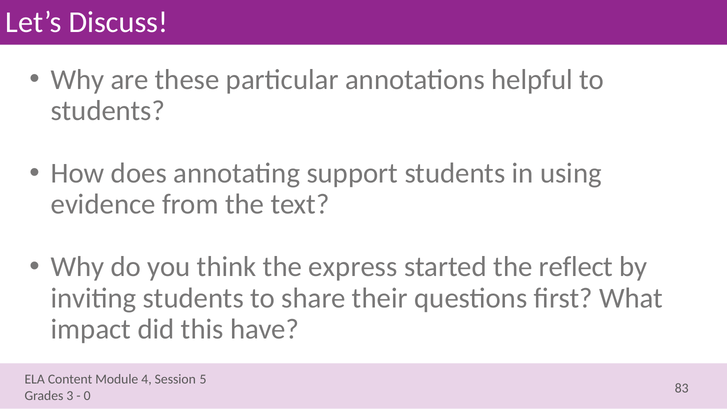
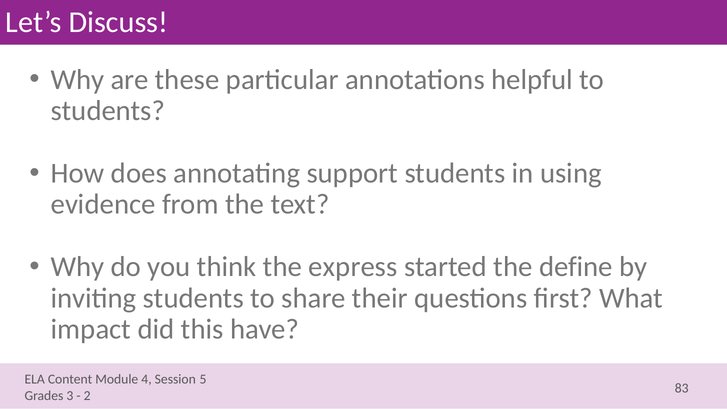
reflect: reflect -> define (576, 267)
0: 0 -> 2 (87, 396)
